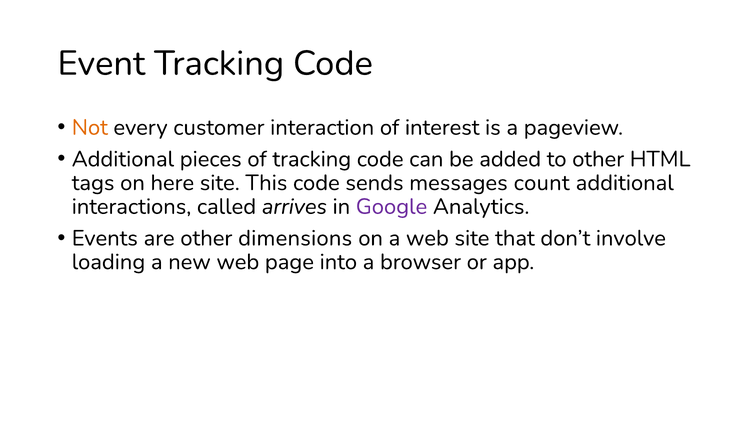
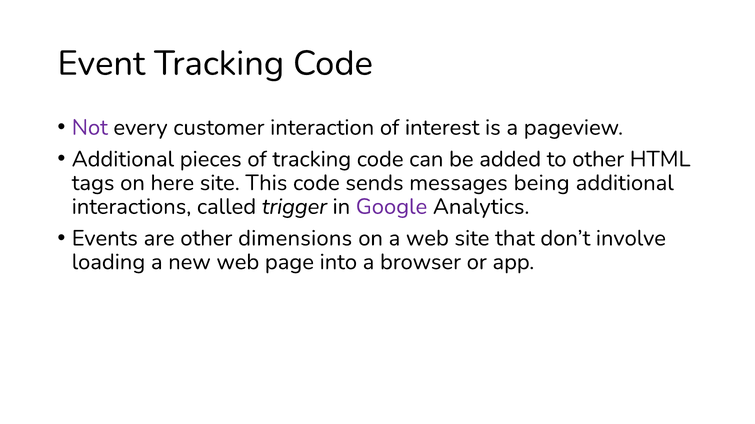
Not colour: orange -> purple (90, 128)
count: count -> being (542, 183)
arrives: arrives -> trigger (294, 207)
